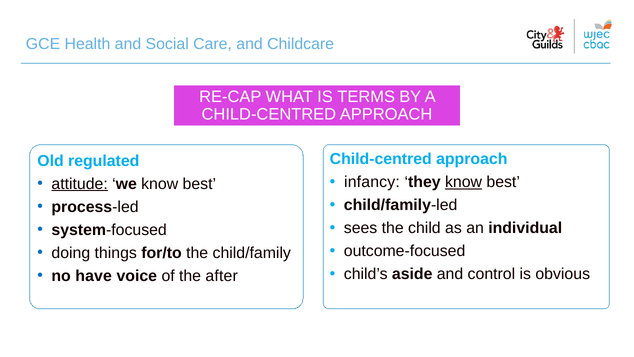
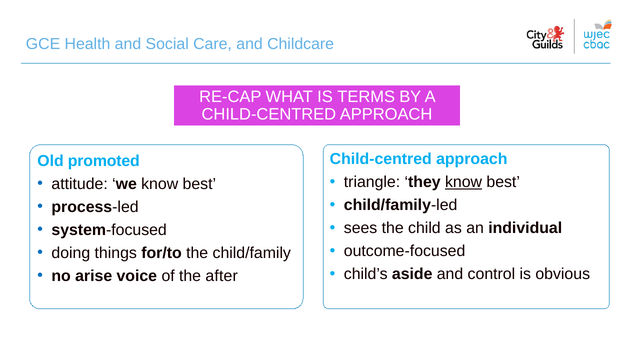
regulated: regulated -> promoted (104, 161)
infancy: infancy -> triangle (372, 182)
attitude underline: present -> none (80, 184)
have: have -> arise (94, 276)
